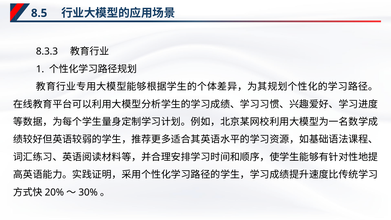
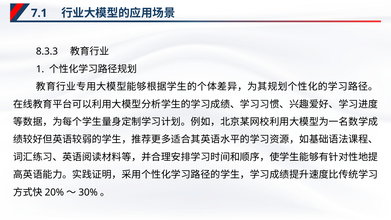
8.5: 8.5 -> 7.1 (39, 13)
